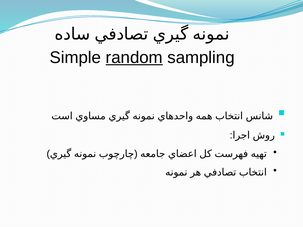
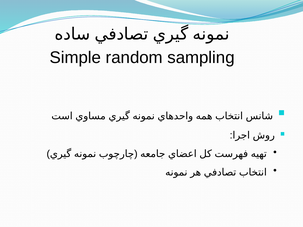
random underline: present -> none (134, 58)
